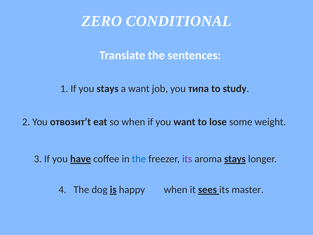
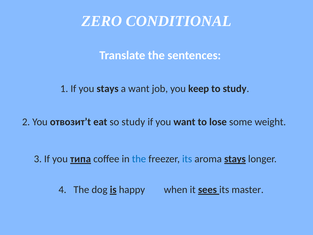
типа: типа -> keep (199, 89)
so when: when -> study (133, 122)
have: have -> типа (81, 159)
its colour: purple -> blue (187, 159)
